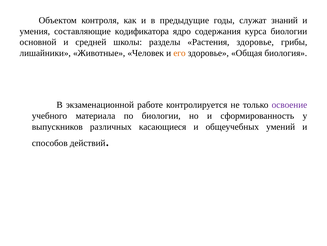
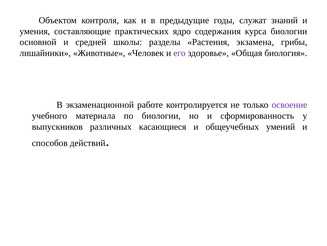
кодификатора: кодификатора -> практических (142, 31)
Растения здоровье: здоровье -> экзамена (255, 42)
его colour: orange -> purple (179, 53)
